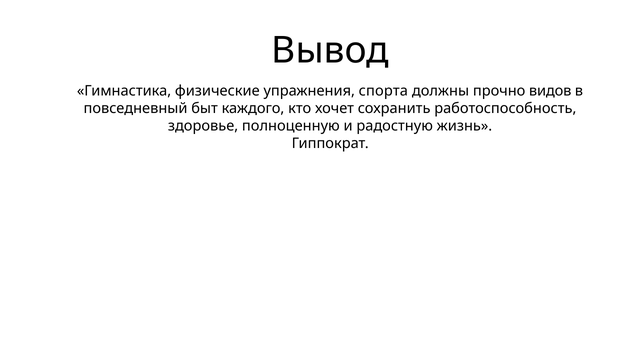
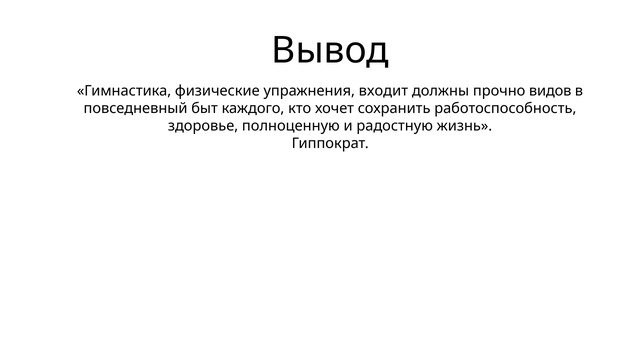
спорта: спорта -> входит (383, 91)
